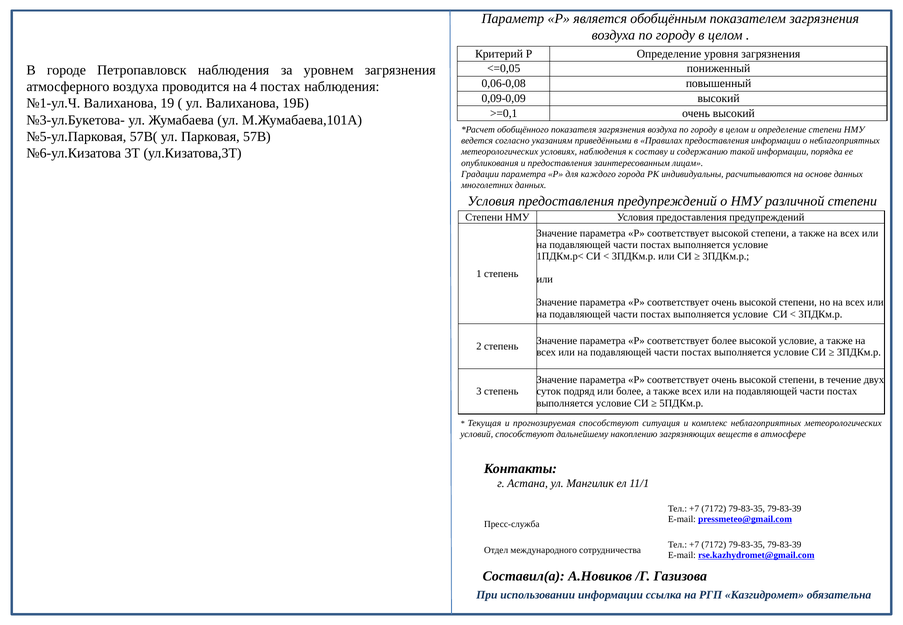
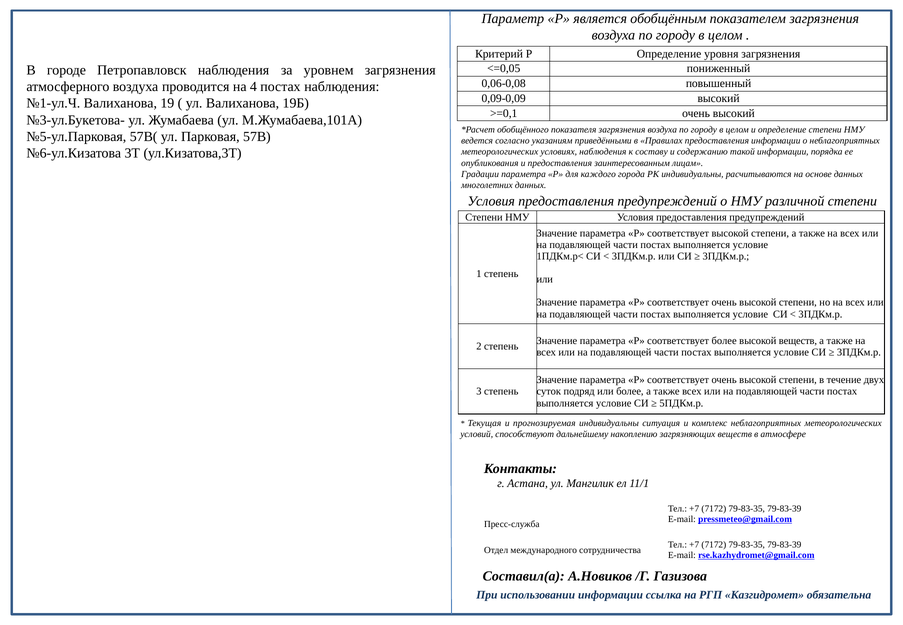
высокой условие: условие -> веществ (798, 341)
прогнозируемая способствуют: способствуют -> индивидуальны (609, 423)
